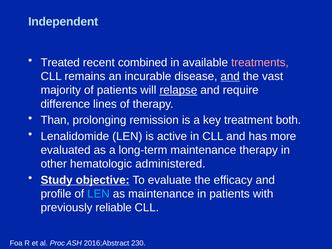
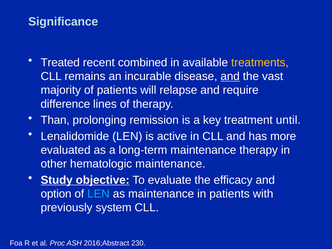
Independent: Independent -> Significance (63, 22)
treatments colour: pink -> yellow (260, 62)
relapse underline: present -> none (178, 90)
both: both -> until (288, 120)
hematologic administered: administered -> maintenance (170, 164)
profile: profile -> option (56, 194)
reliable: reliable -> system (114, 208)
